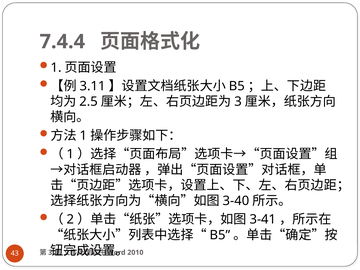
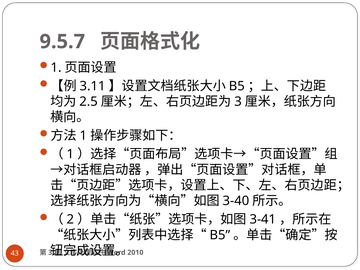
7.4.4: 7.4.4 -> 9.5.7 (62, 42)
